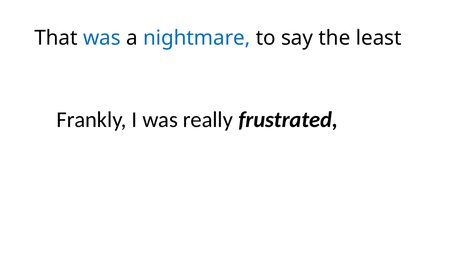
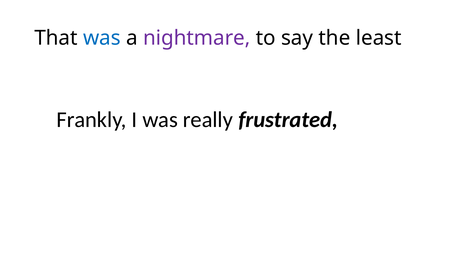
nightmare colour: blue -> purple (197, 38)
